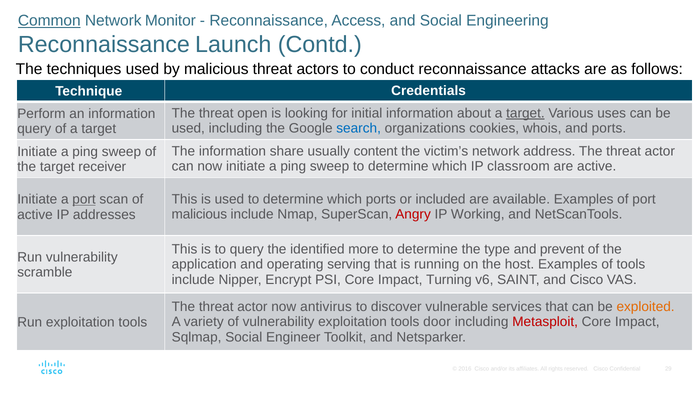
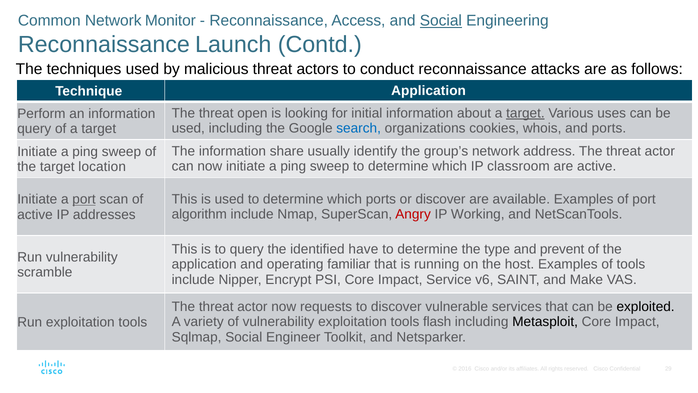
Common underline: present -> none (49, 21)
Social underline: none -> present (441, 21)
Technique Credentials: Credentials -> Application (429, 91)
content: content -> identify (376, 151)
victim’s: victim’s -> group’s (446, 151)
receiver: receiver -> location (102, 167)
or included: included -> discover (441, 199)
malicious: malicious -> algorithm (199, 214)
more: more -> have (363, 249)
serving: serving -> familiar (349, 264)
Turning: Turning -> Service (449, 279)
and Cisco: Cisco -> Make (586, 279)
antivirus: antivirus -> requests (326, 306)
exploited colour: orange -> black (646, 306)
door: door -> flash (437, 322)
Metasploit colour: red -> black (545, 322)
